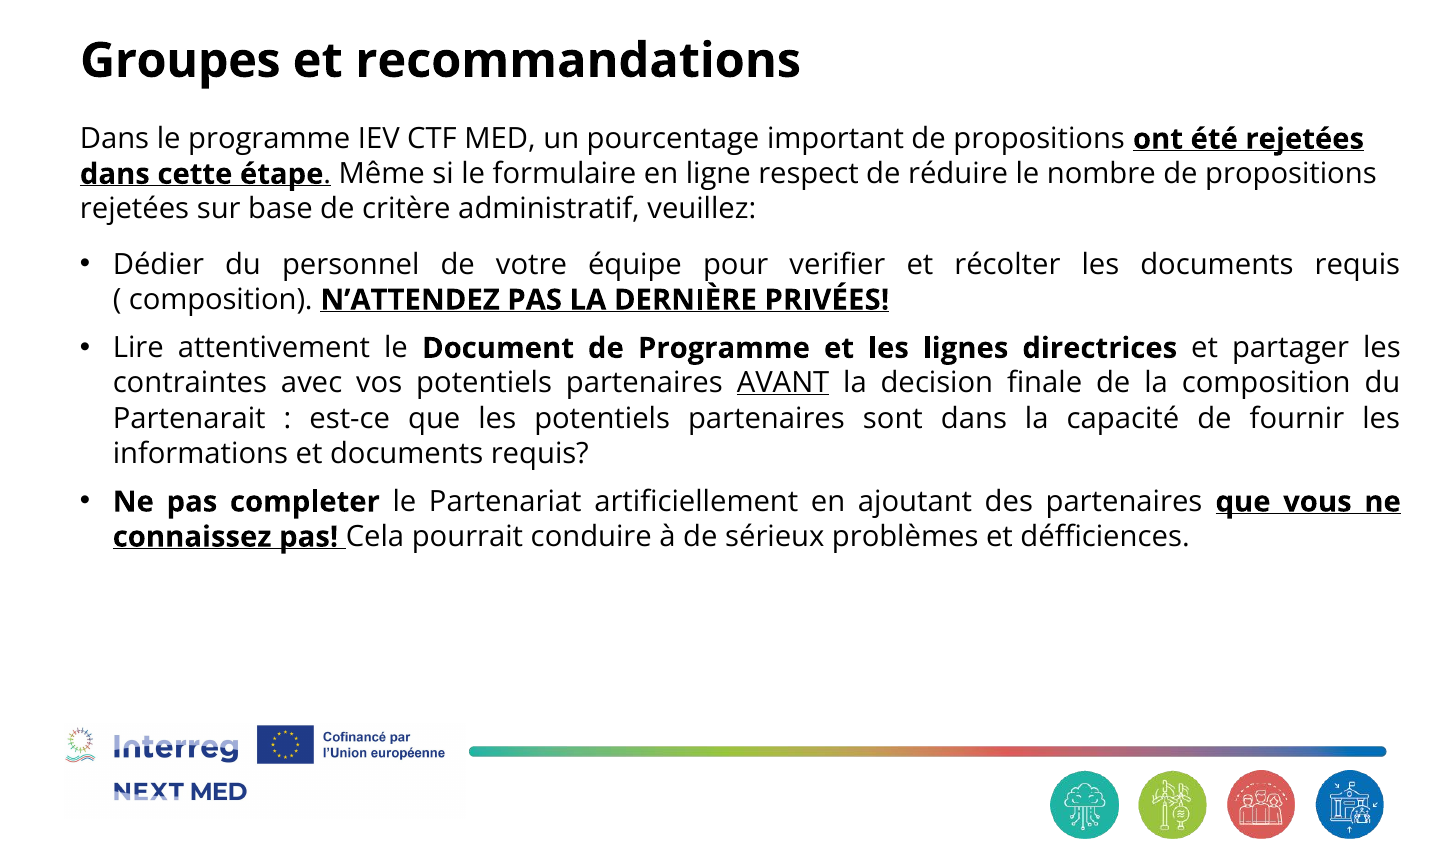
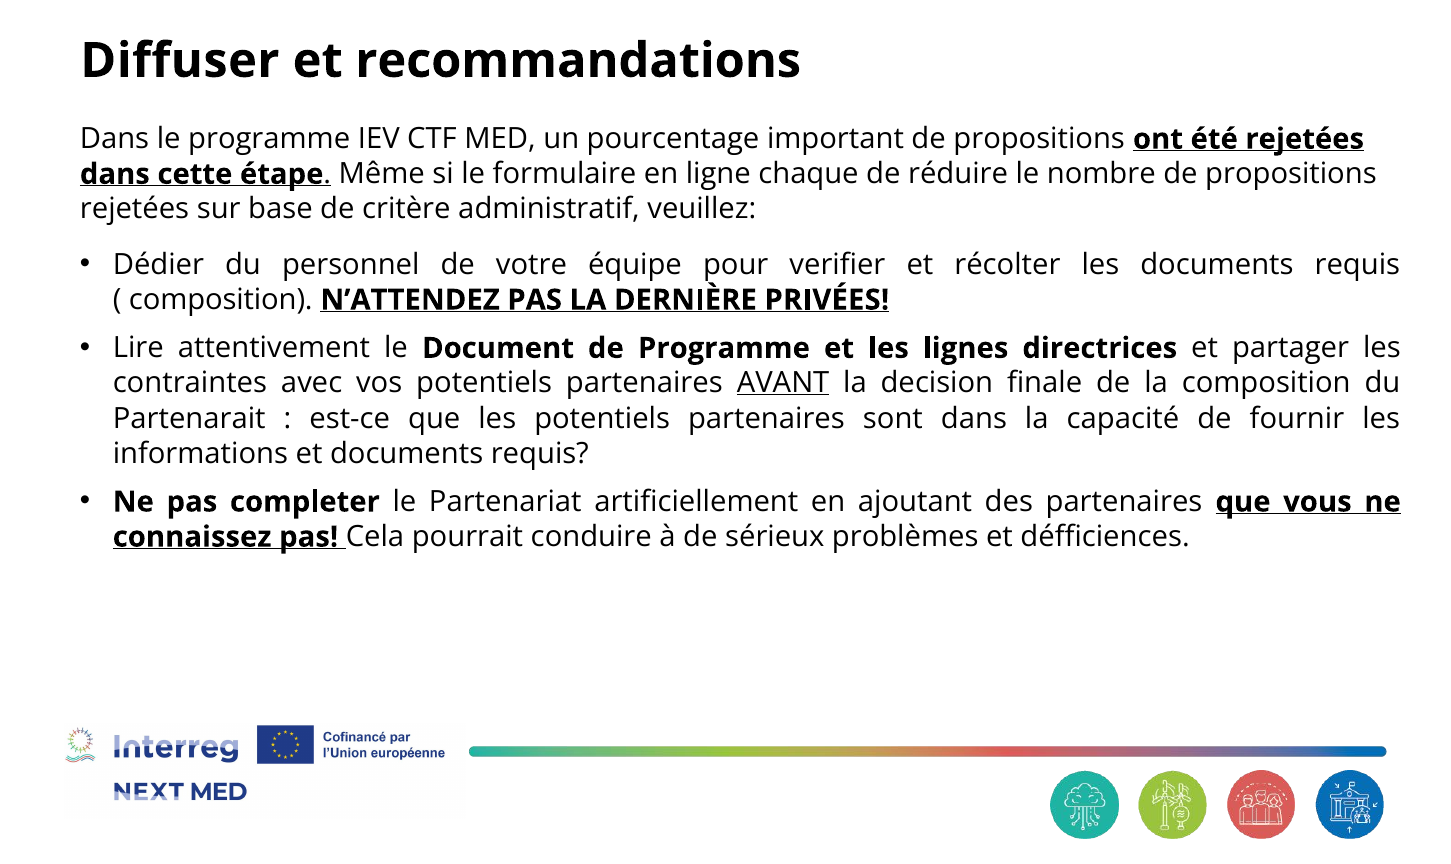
Groupes: Groupes -> Diffuser (180, 61)
respect: respect -> chaque (809, 174)
